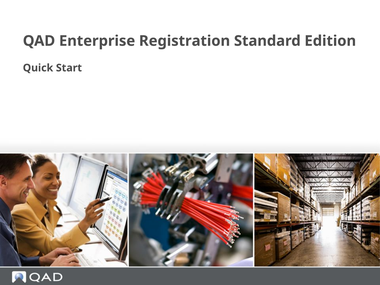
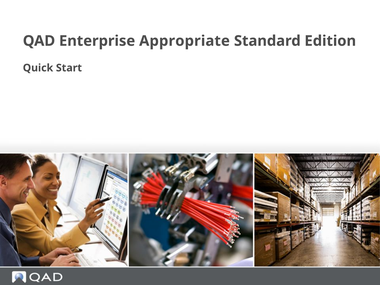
Registration: Registration -> Appropriate (184, 41)
